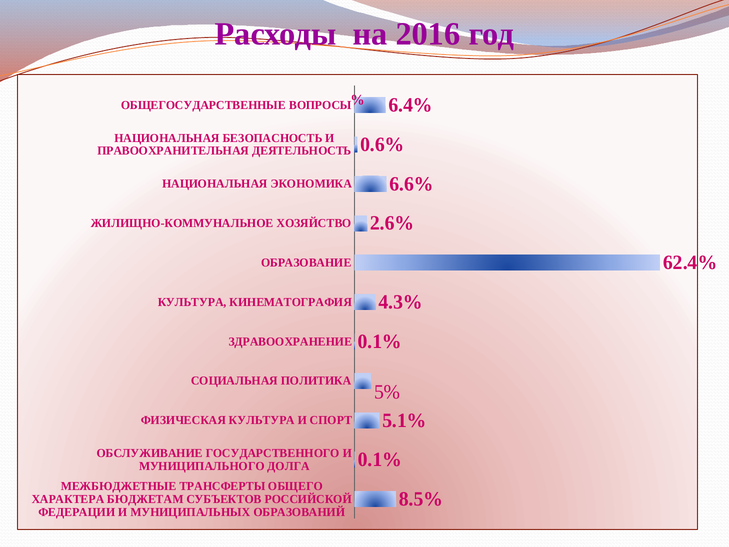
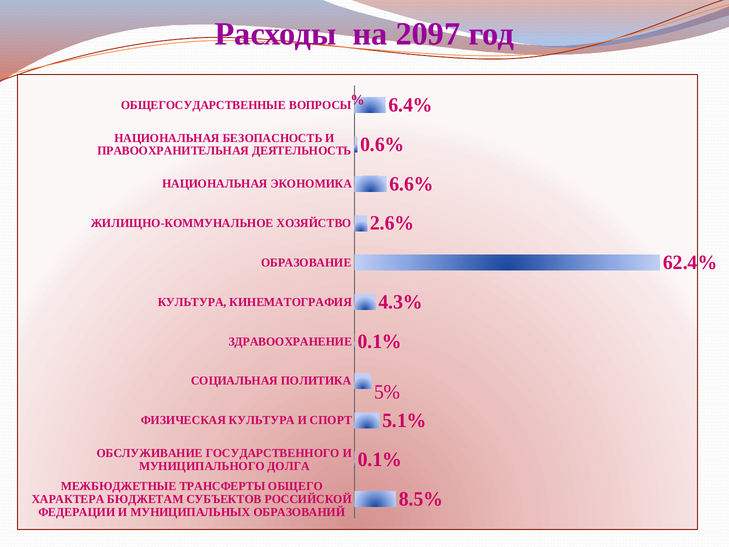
2016: 2016 -> 2097 (428, 34)
